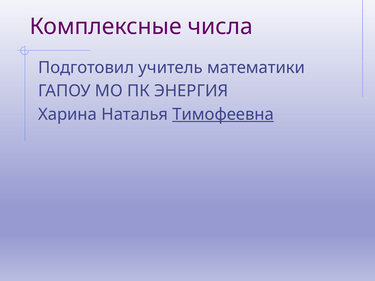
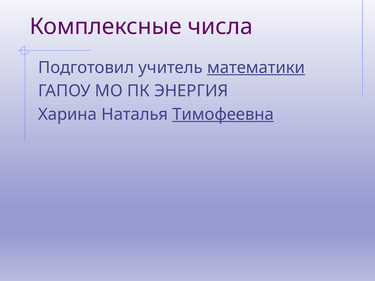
математики underline: none -> present (256, 68)
